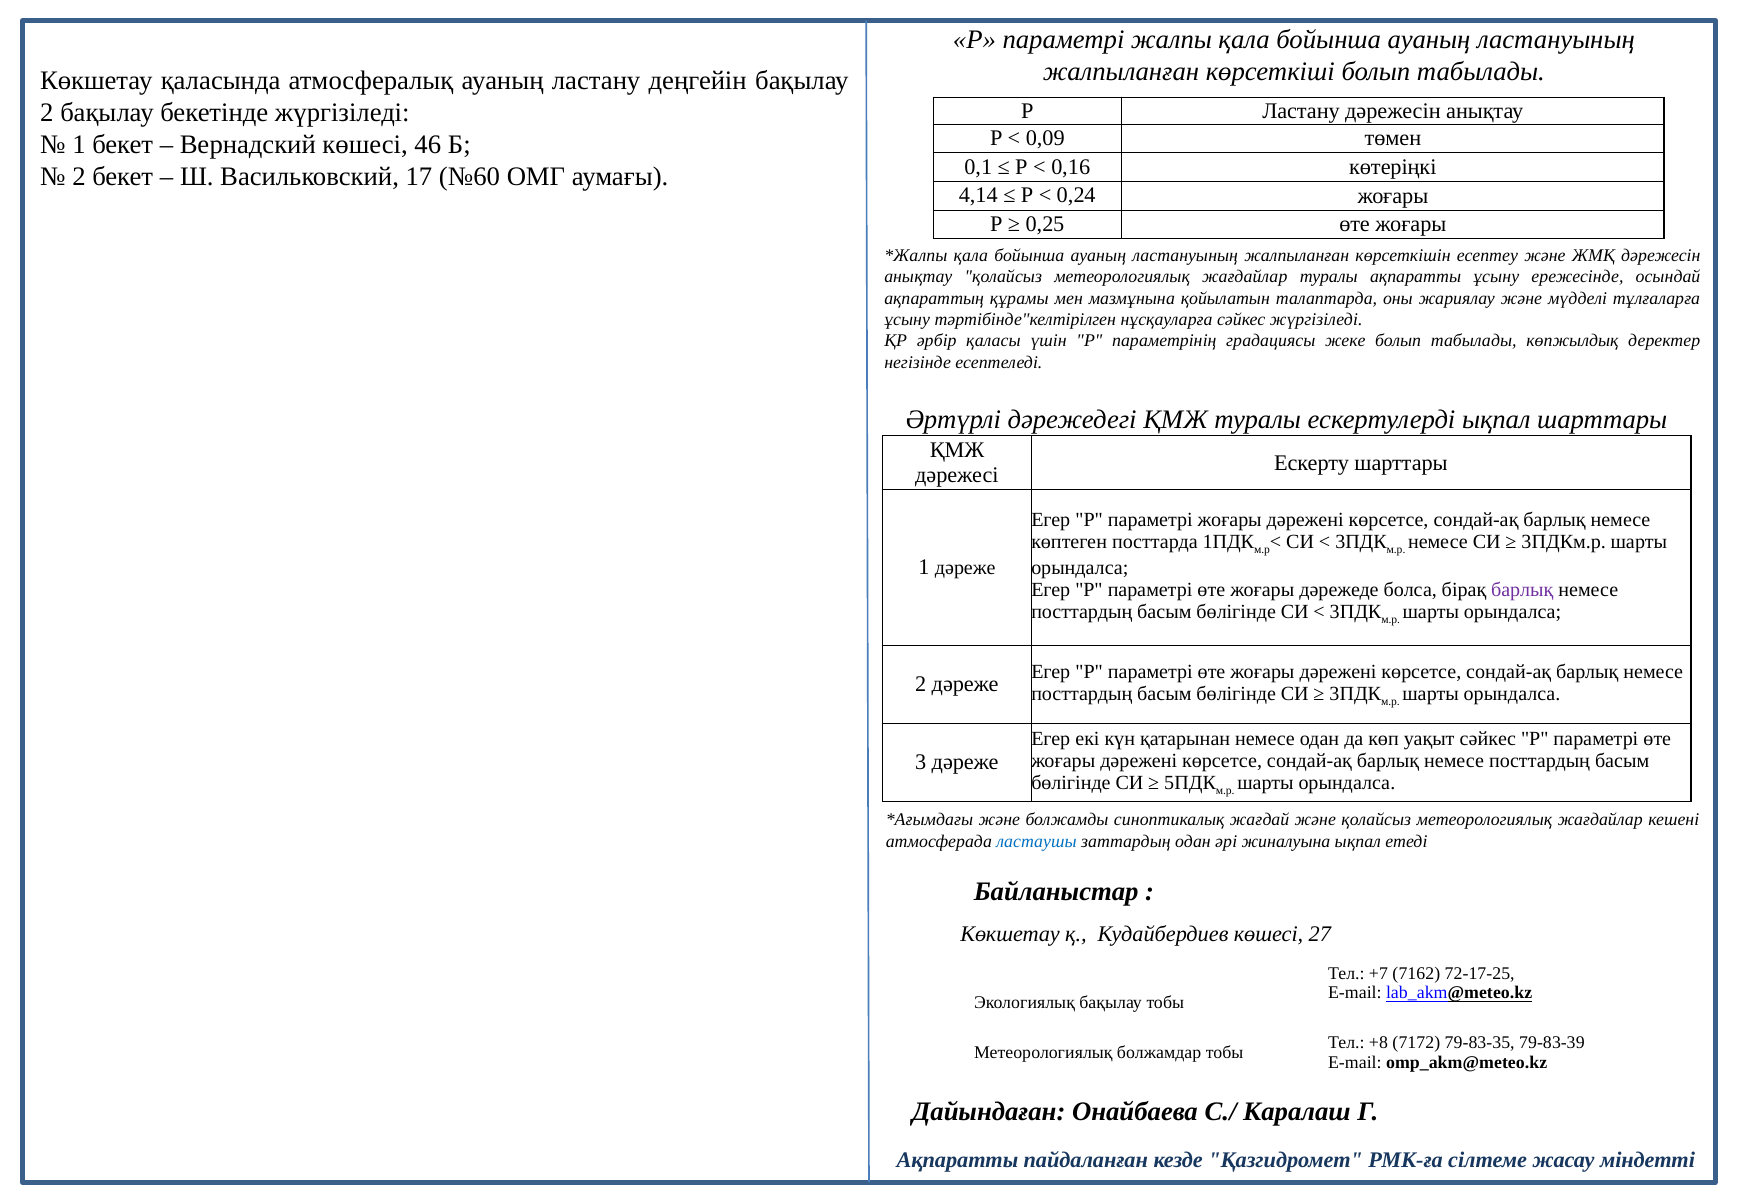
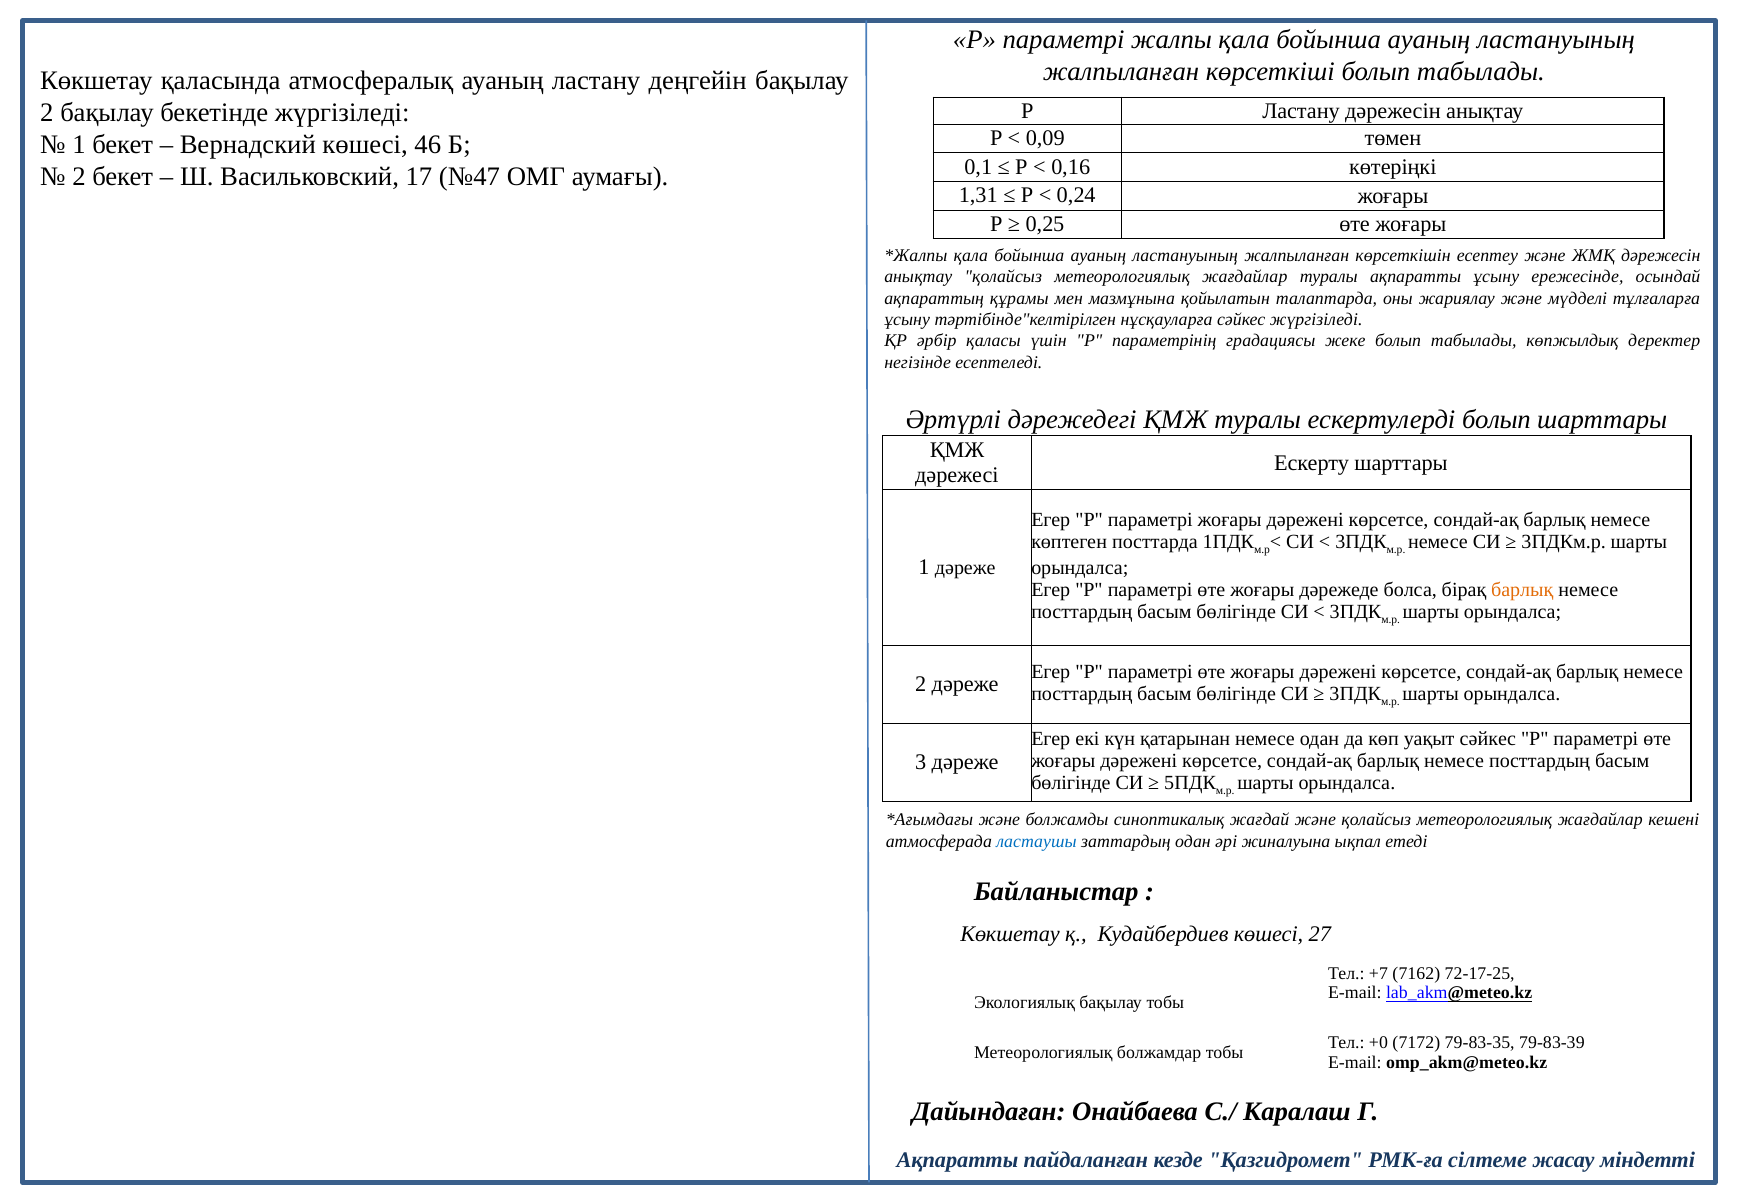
№60: №60 -> №47 (470, 177)
4,14: 4,14 -> 1,31 (978, 196)
ескертулерді ықпал: ықпал -> болып (1496, 420)
барлық colour: purple -> orange (1522, 590)
+8: +8 -> +0 (1378, 1043)
